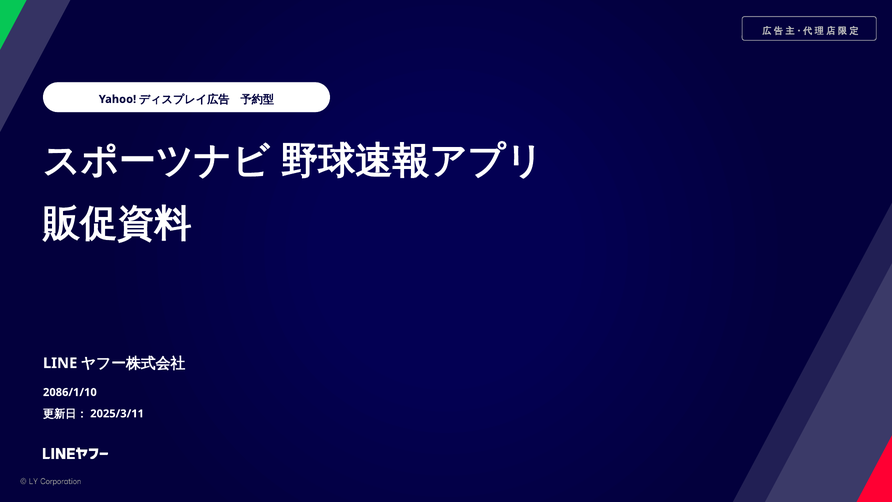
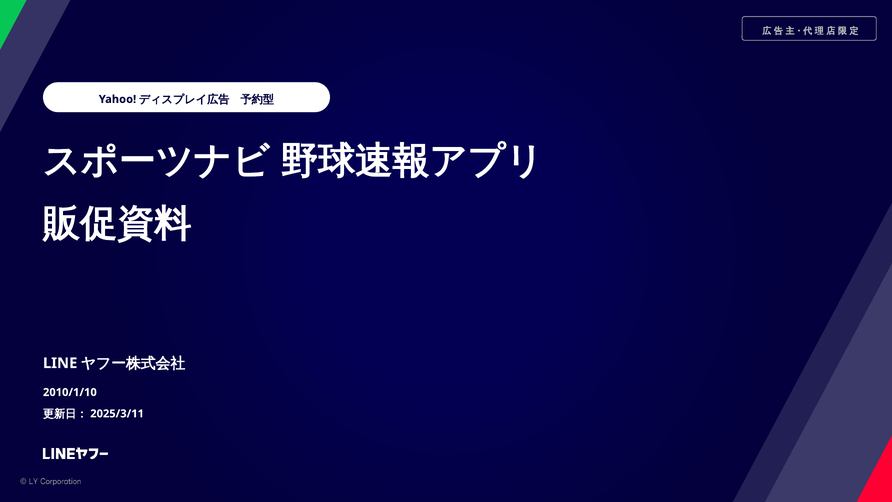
2086/1/10: 2086/1/10 -> 2010/1/10 (70, 392)
